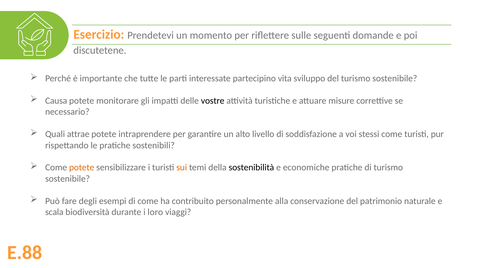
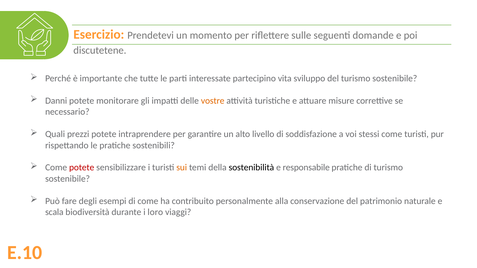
Causa: Causa -> Danni (56, 101)
vostre colour: black -> orange (213, 101)
attrae: attrae -> prezzi (78, 134)
potete colour: orange -> red (82, 168)
economiche: economiche -> responsabile (306, 168)
E.88: E.88 -> E.10 (25, 253)
